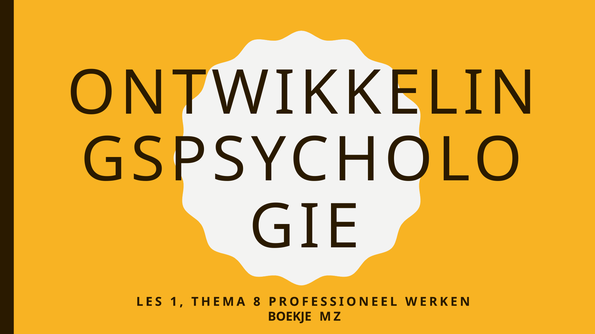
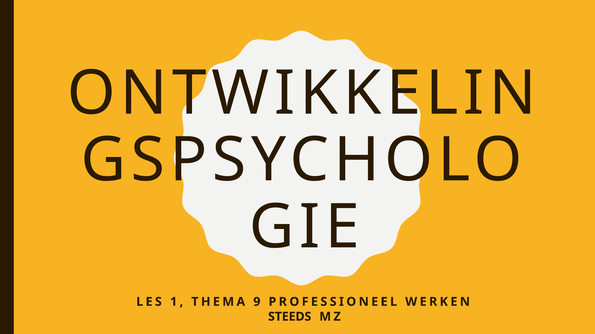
8: 8 -> 9 (257, 302)
BOEKJE: BOEKJE -> STEEDS (290, 317)
